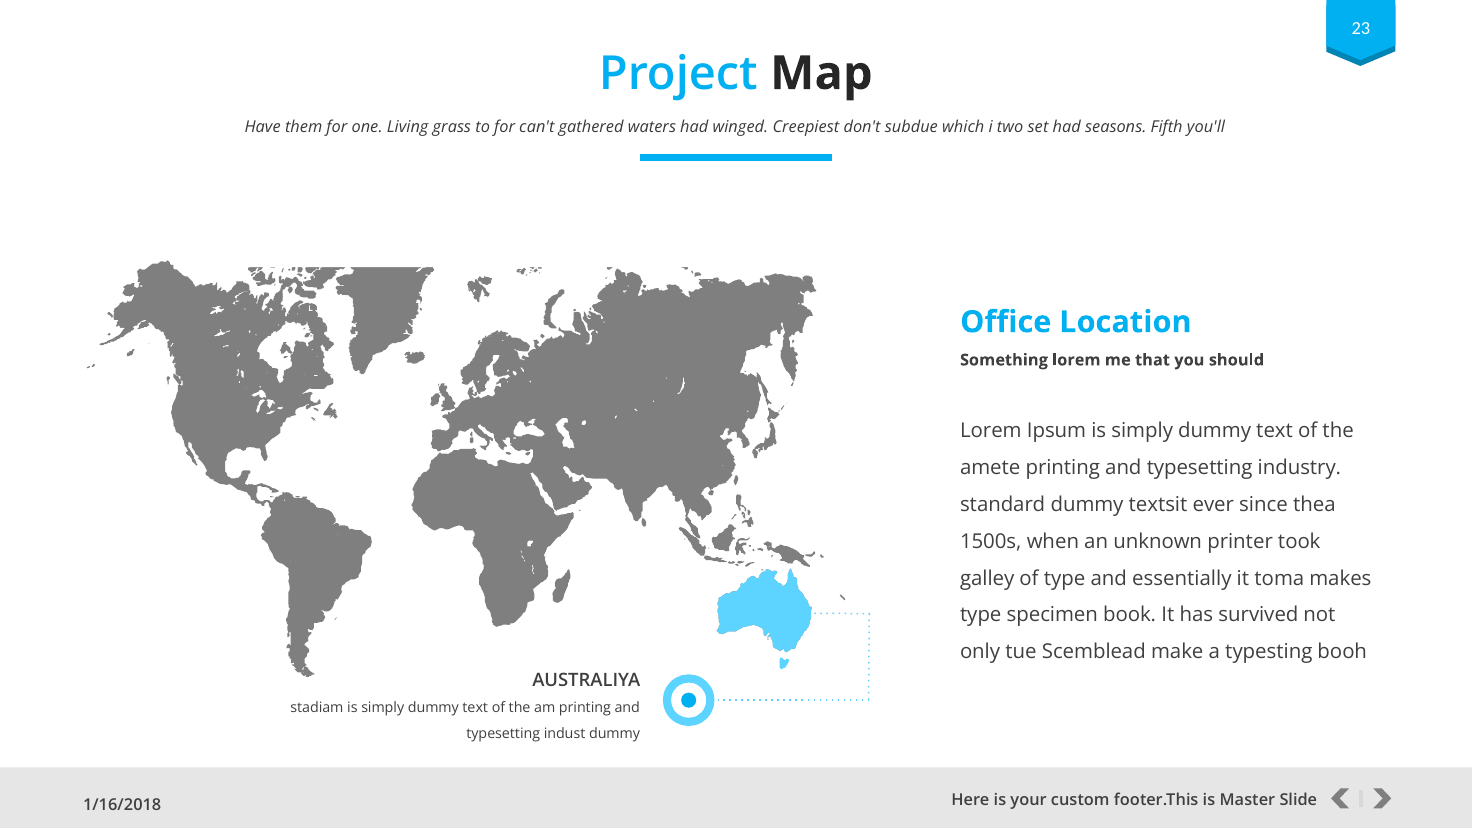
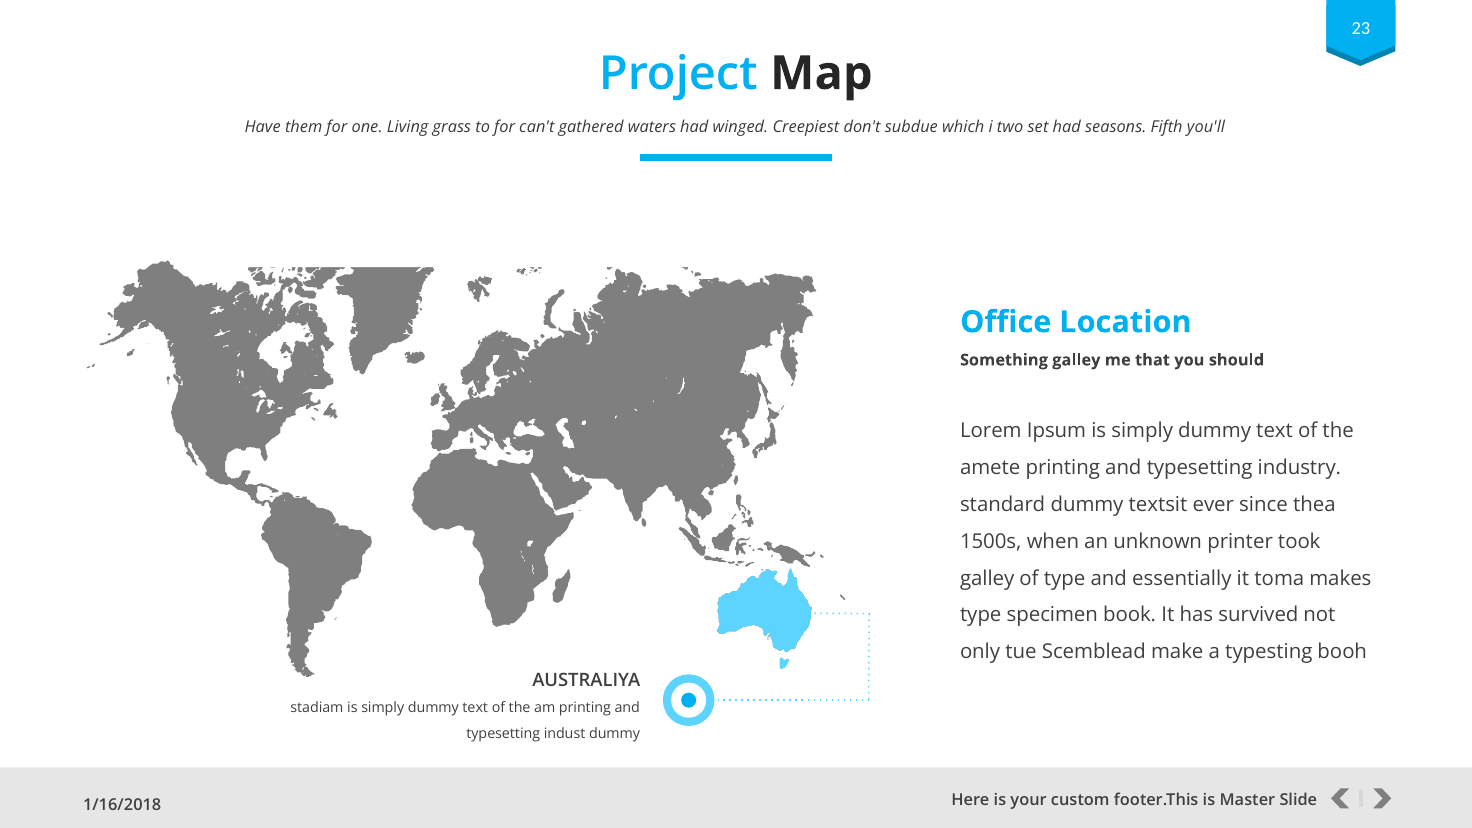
Something lorem: lorem -> galley (1076, 360)
